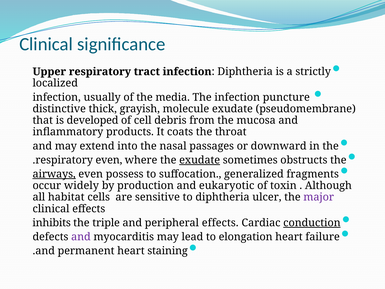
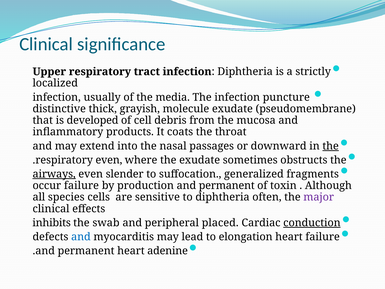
the underline: none -> present (331, 146)
exudate underline: present -> none (200, 160)
possess: possess -> slender (125, 174)
occur widely: widely -> failure (81, 185)
production and eukaryotic: eukaryotic -> permanent (227, 185)
habitat: habitat -> species (66, 197)
ulcer: ulcer -> often (267, 197)
triple: triple -> swab (106, 223)
peripheral effects: effects -> placed (220, 223)
and colour: purple -> blue (81, 237)
staining: staining -> adenine (168, 251)
